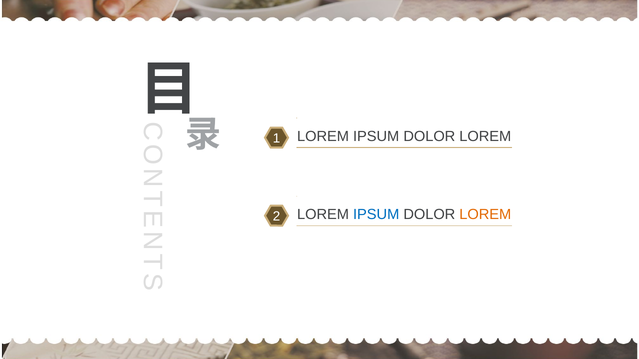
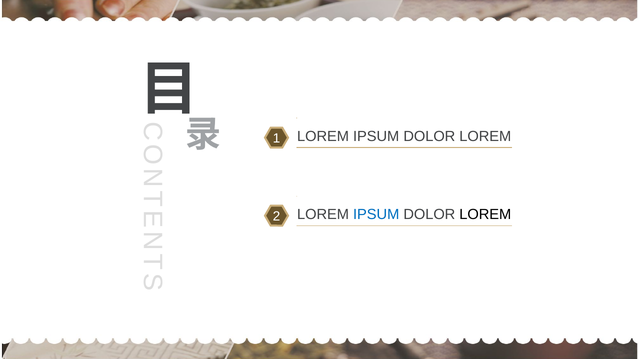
LOREM colour: orange -> black (485, 215)
